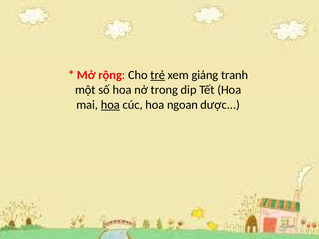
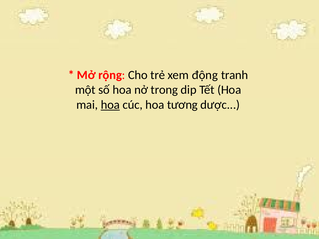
trẻ underline: present -> none (158, 75)
giảng: giảng -> động (205, 75)
ngoan: ngoan -> tương (182, 105)
